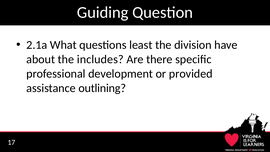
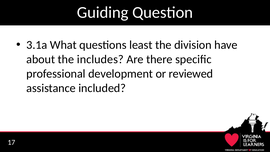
2.1a: 2.1a -> 3.1a (37, 45)
provided: provided -> reviewed (191, 74)
outlining: outlining -> included (102, 88)
